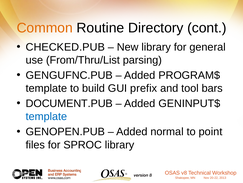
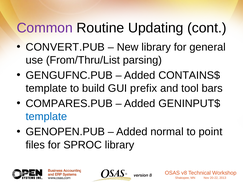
Common colour: orange -> purple (45, 28)
Directory: Directory -> Updating (156, 28)
CHECKED.PUB: CHECKED.PUB -> CONVERT.PUB (65, 47)
PROGRAM$: PROGRAM$ -> CONTAINS$ (189, 75)
DOCUMENT.PUB: DOCUMENT.PUB -> COMPARES.PUB (69, 103)
